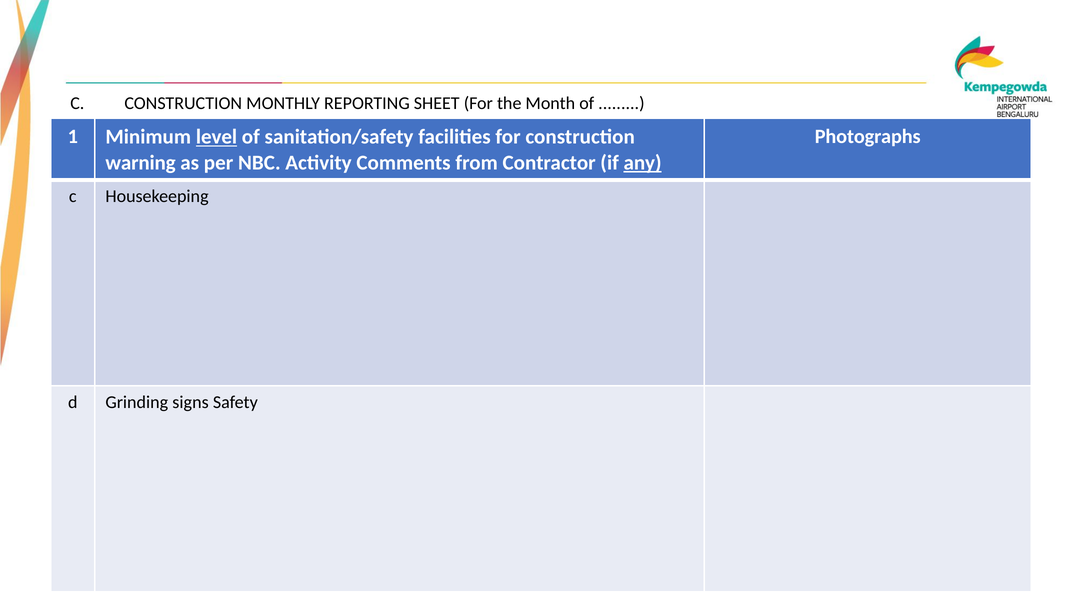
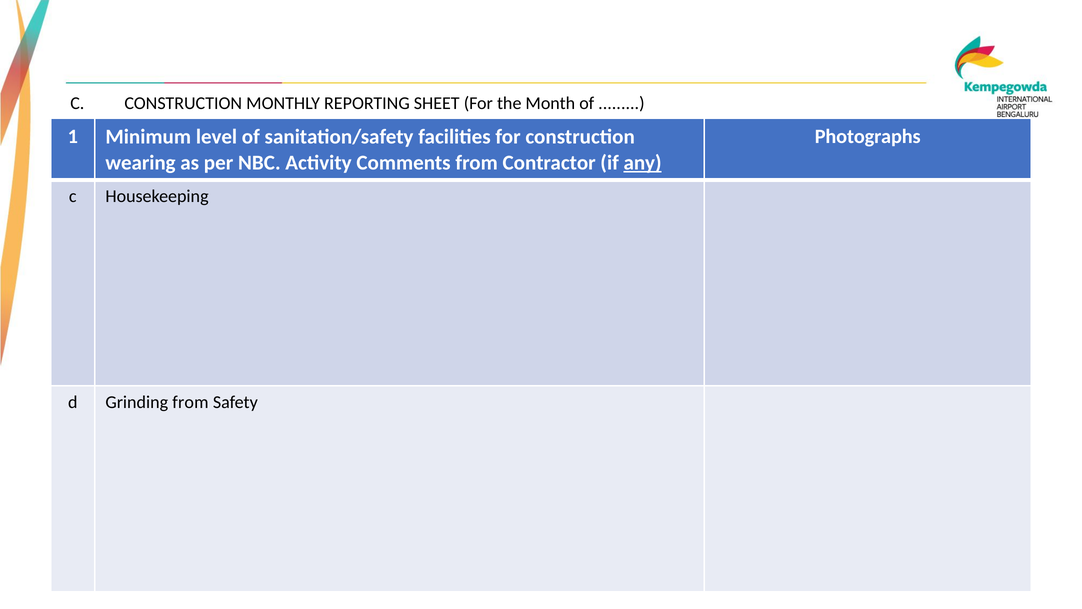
level underline: present -> none (217, 137)
warning: warning -> wearing (141, 163)
Grinding signs: signs -> from (190, 402)
